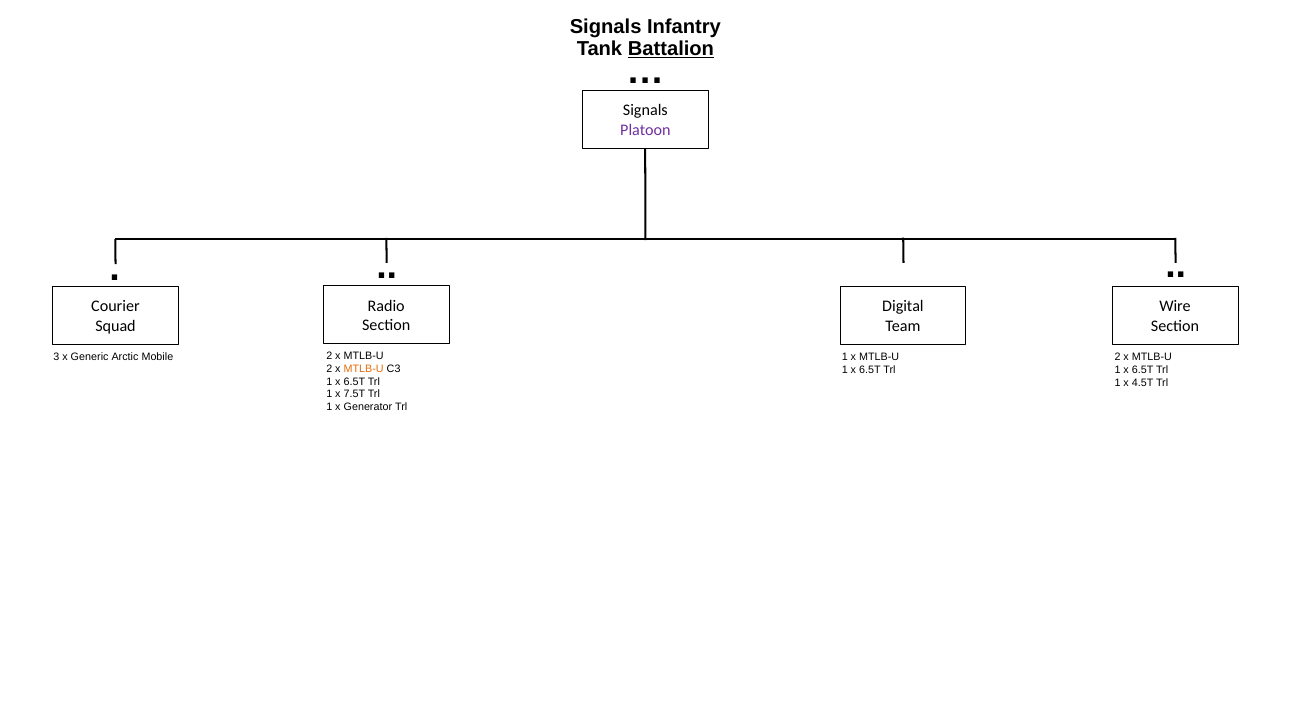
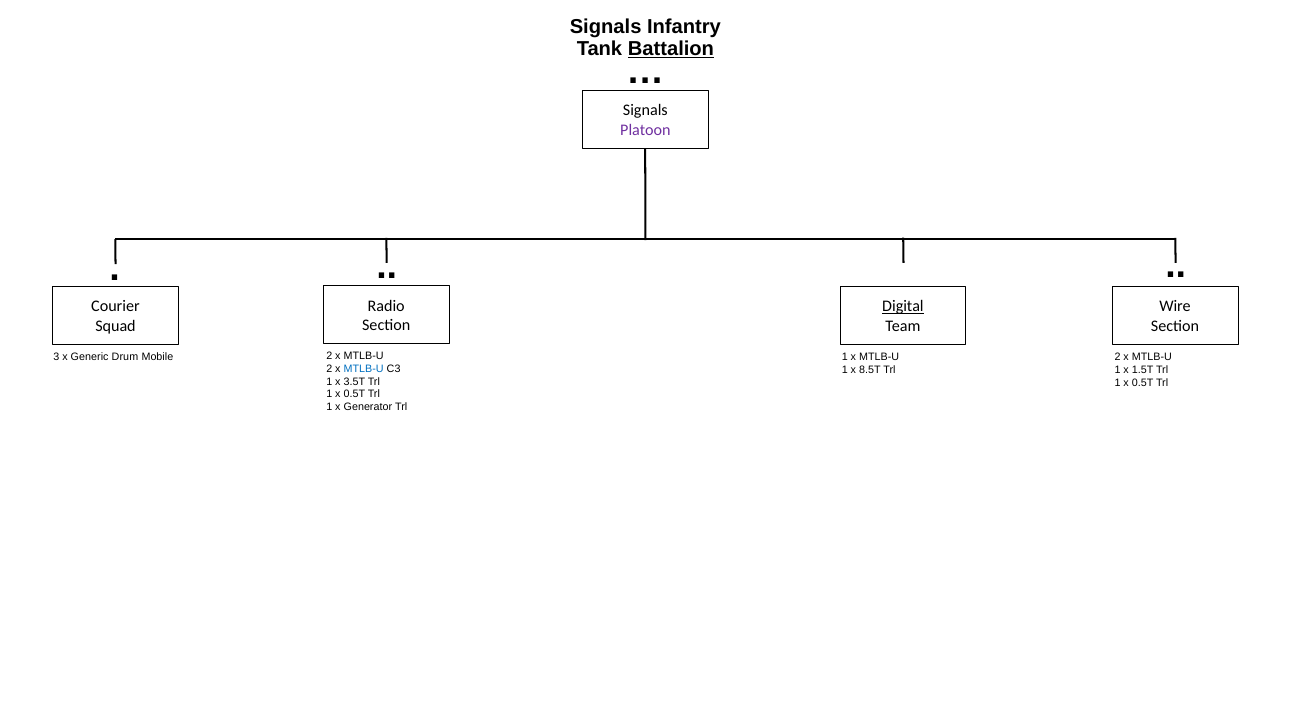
Digital underline: none -> present (903, 307)
Arctic: Arctic -> Drum (125, 357)
MTLB-U colour: orange -> blue (364, 369)
6.5T: 6.5T -> 8.5T (870, 370)
6.5T: 6.5T -> 1.5T (1143, 370)
6.5T: 6.5T -> 3.5T (354, 382)
4.5T: 4.5T -> 0.5T (1143, 383)
7.5T: 7.5T -> 0.5T (354, 395)
